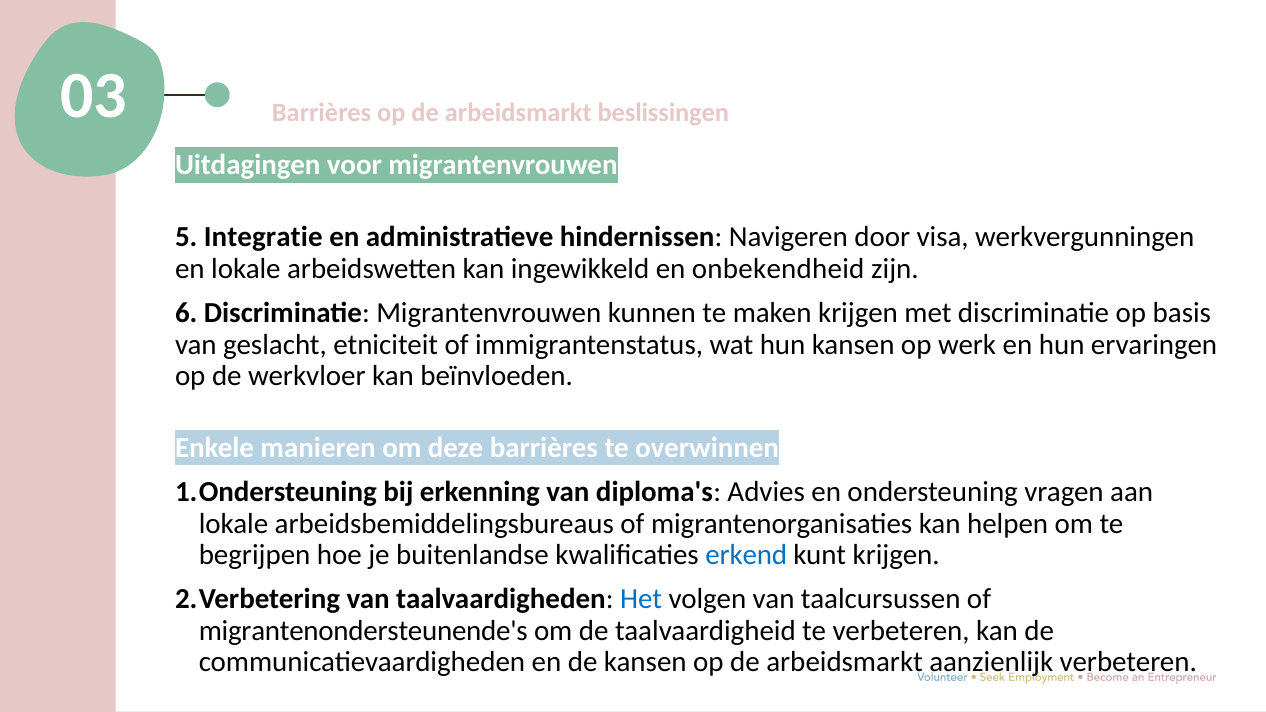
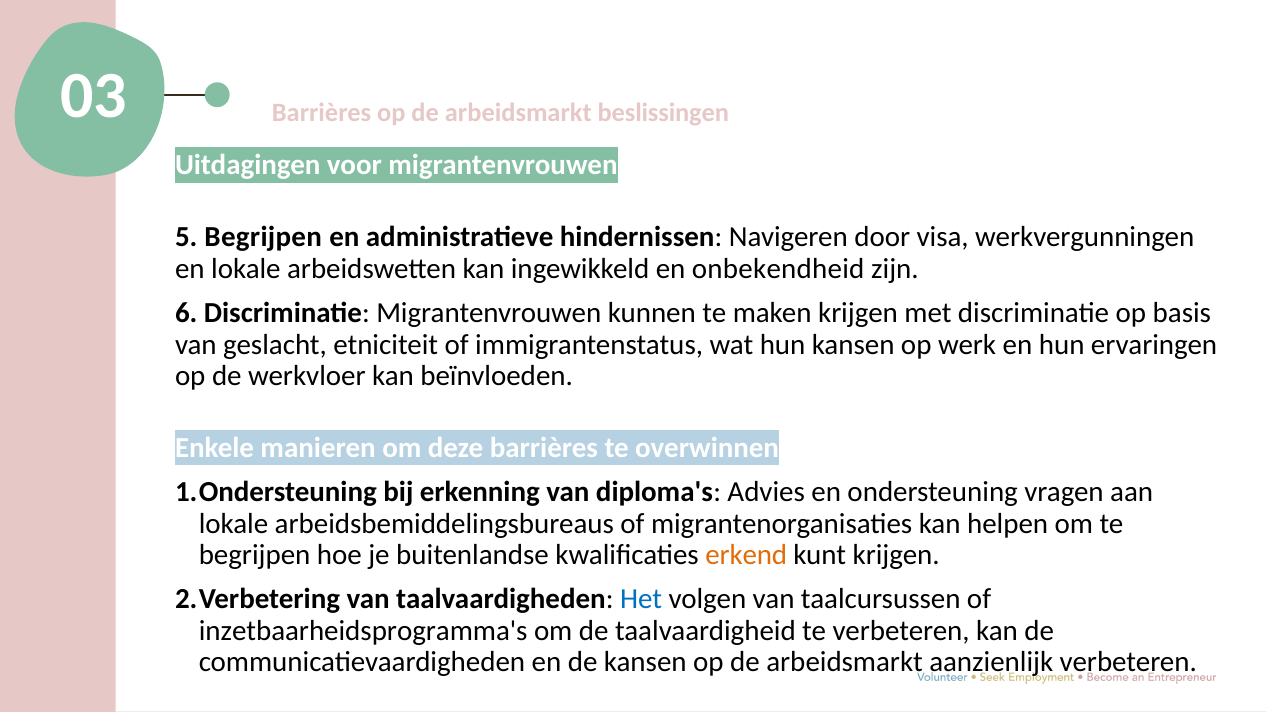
5 Integratie: Integratie -> Begrijpen (263, 237)
erkend colour: blue -> orange (746, 555)
migrantenondersteunende's: migrantenondersteunende's -> inzetbaarheidsprogramma's (363, 631)
